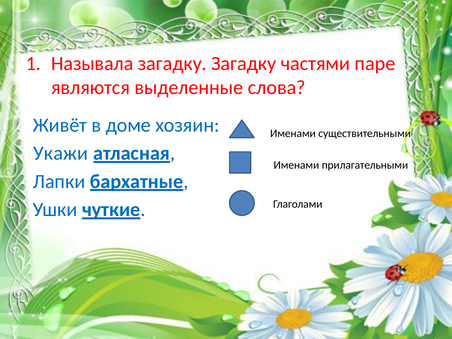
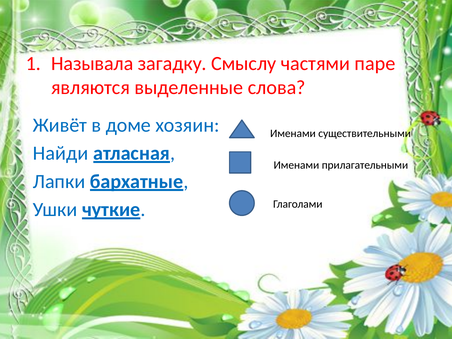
загадку Загадку: Загадку -> Смыслу (244, 64)
Укажи: Укажи -> Найди (61, 153)
